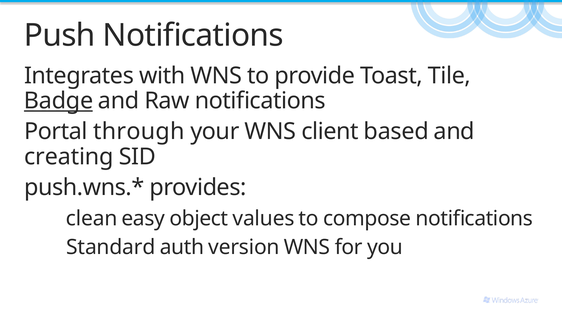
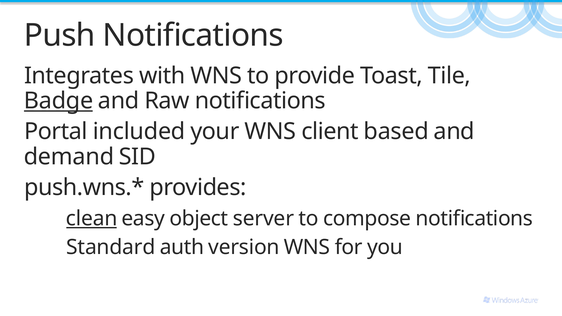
through: through -> included (139, 132)
creating: creating -> demand (69, 157)
clean underline: none -> present (92, 219)
values: values -> server (263, 219)
